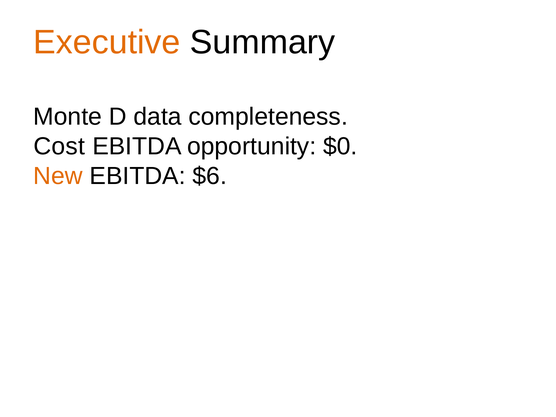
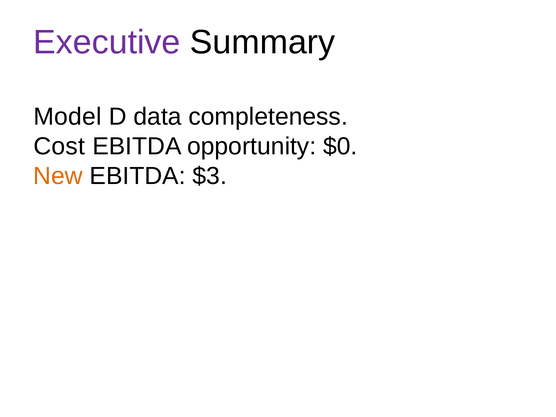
Executive colour: orange -> purple (107, 42)
Monte: Monte -> Model (67, 117)
$6: $6 -> $3 (210, 176)
